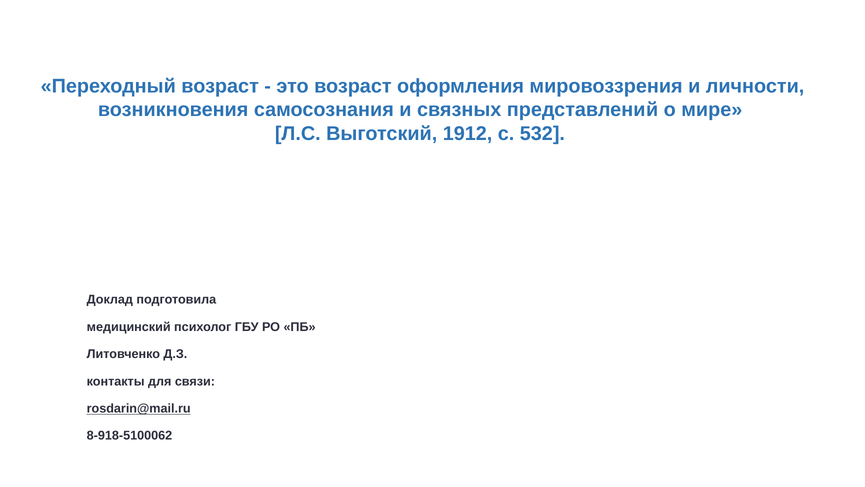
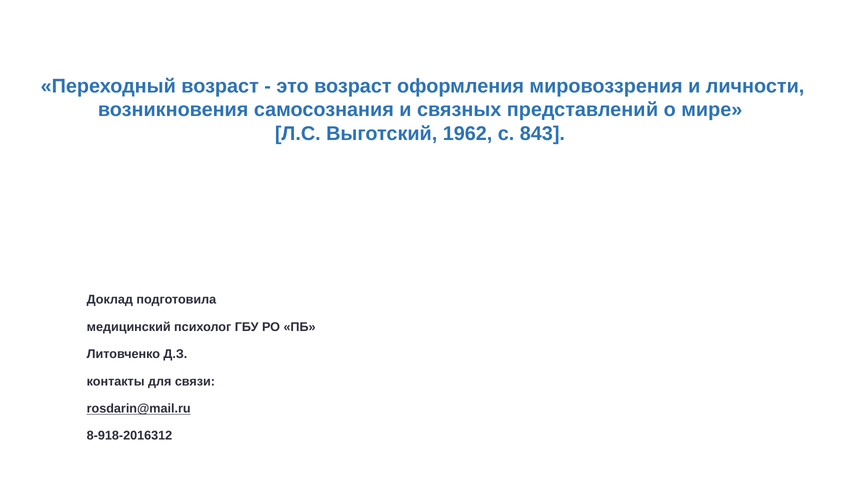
1912: 1912 -> 1962 (468, 133)
532: 532 -> 843 (542, 133)
8-918-5100062: 8-918-5100062 -> 8-918-2016312 (129, 435)
